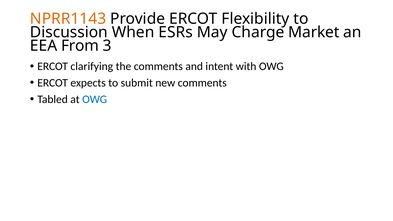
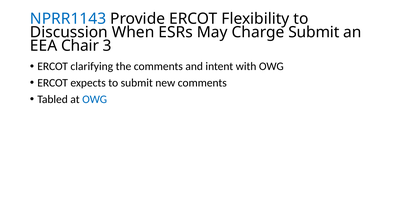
NPRR1143 colour: orange -> blue (68, 19)
Charge Market: Market -> Submit (314, 32)
From: From -> Chair (80, 46)
